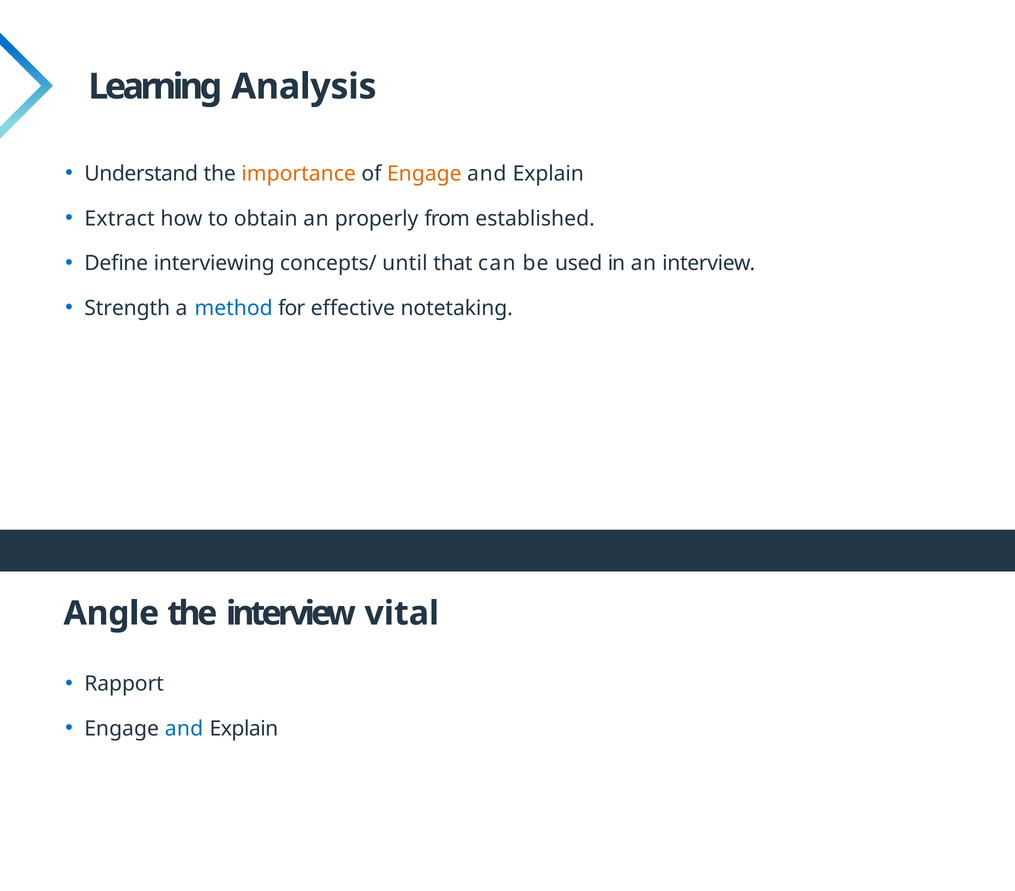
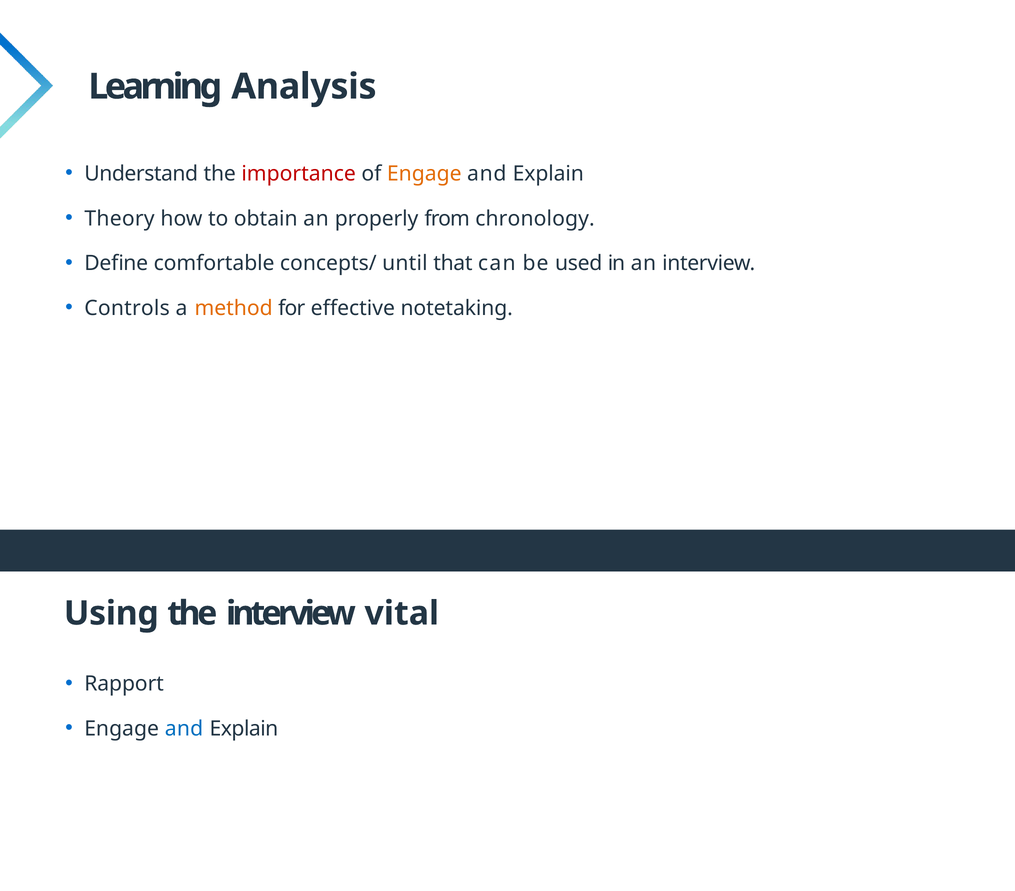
importance colour: orange -> red (299, 173)
Extract: Extract -> Theory (120, 218)
established: established -> chronology (535, 218)
interviewing: interviewing -> comfortable (214, 263)
Strength: Strength -> Controls (127, 308)
method colour: blue -> orange (234, 308)
Angle: Angle -> Using (111, 613)
